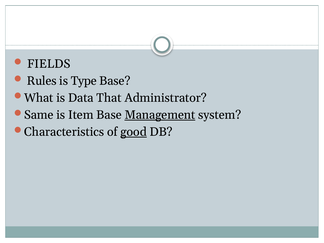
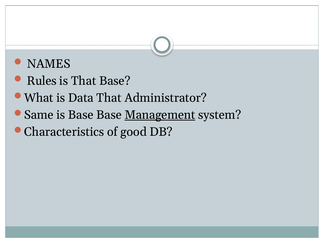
FIELDS: FIELDS -> NAMES (49, 64)
is Type: Type -> That (84, 81)
is Item: Item -> Base (81, 115)
good underline: present -> none (134, 132)
